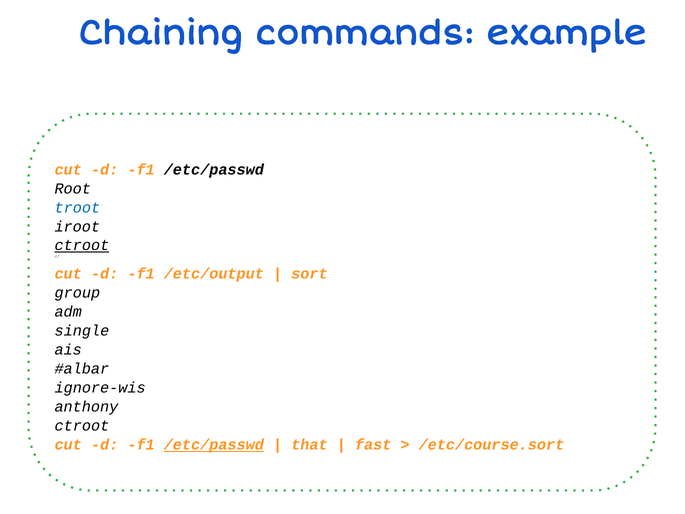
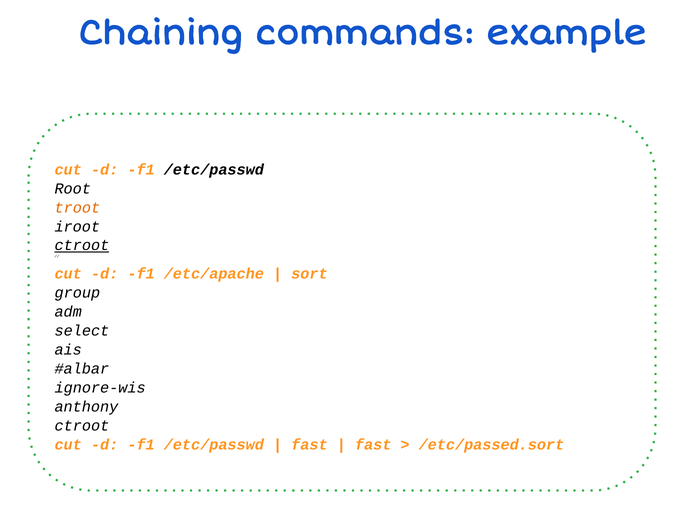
troot colour: blue -> orange (77, 207)
/etc/output: /etc/output -> /etc/apache (214, 274)
single: single -> select (82, 331)
/etc/passwd underline: present -> none (214, 445)
that: that -> fast (309, 445)
/etc/course.sort: /etc/course.sort -> /etc/passed.sort (491, 445)
